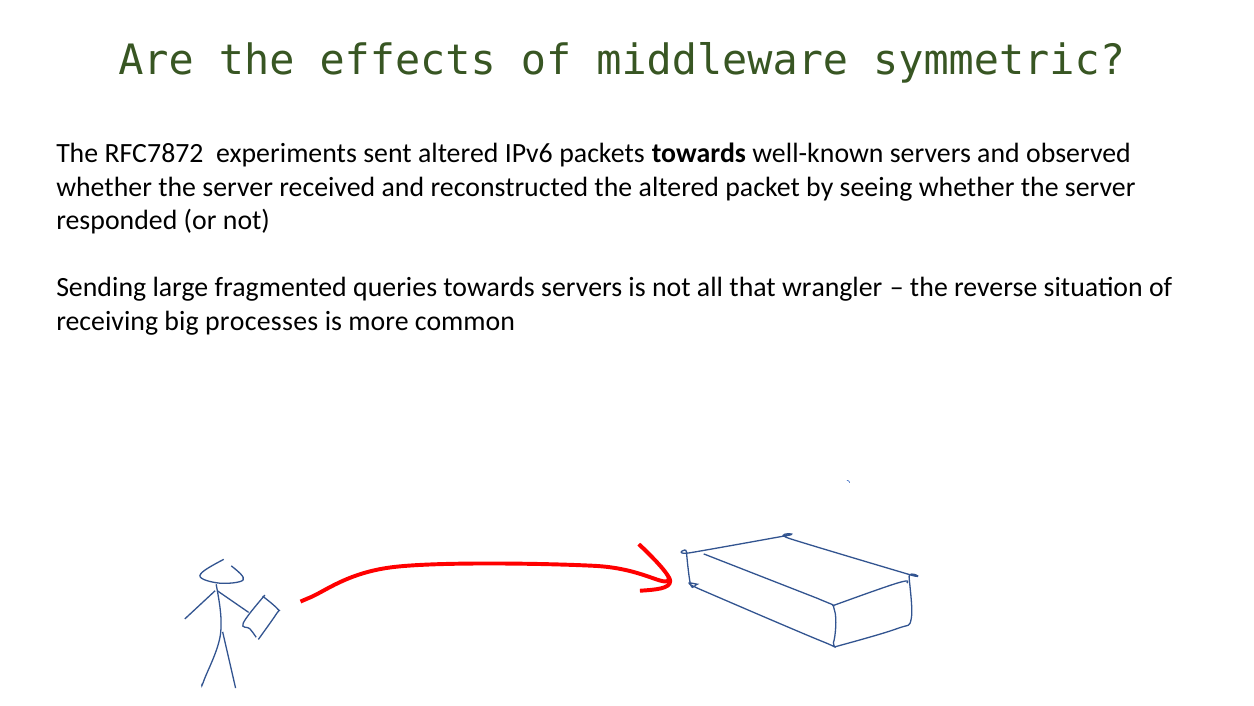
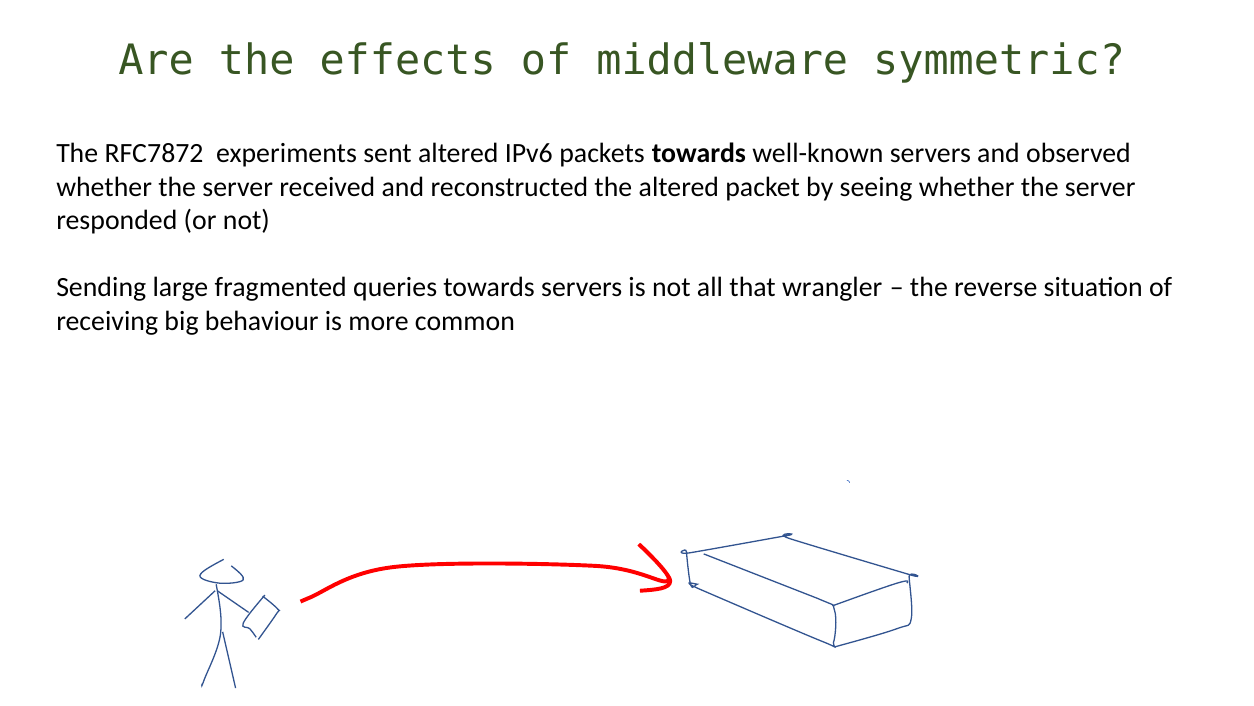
processes: processes -> behaviour (262, 321)
